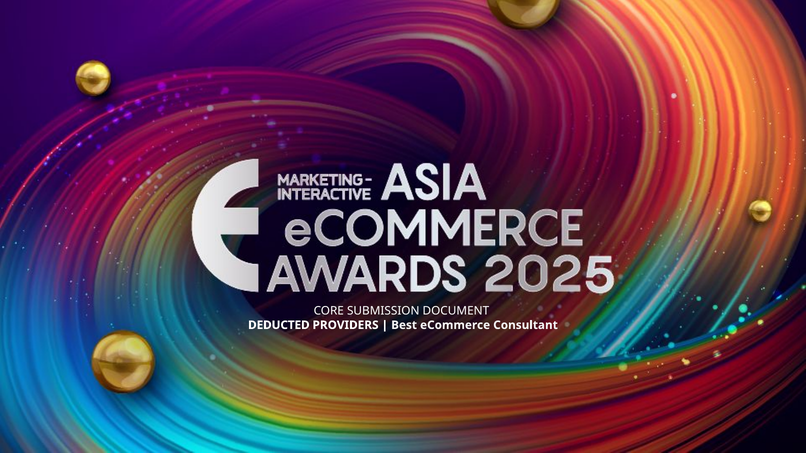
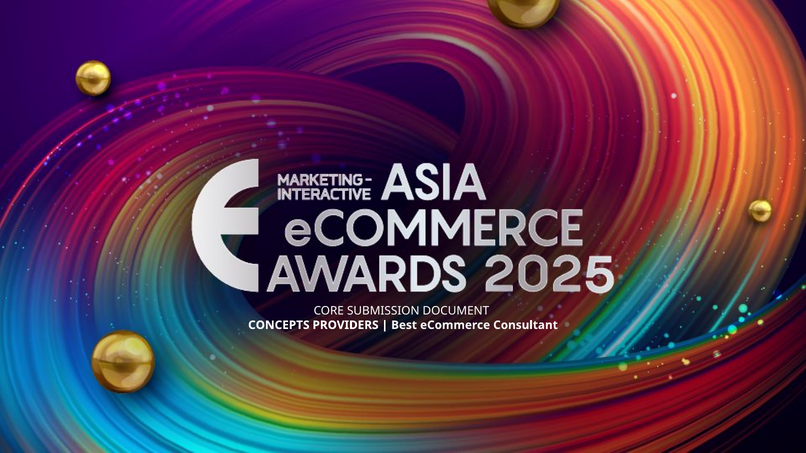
DEDUCTED: DEDUCTED -> CONCEPTS (279, 325)
